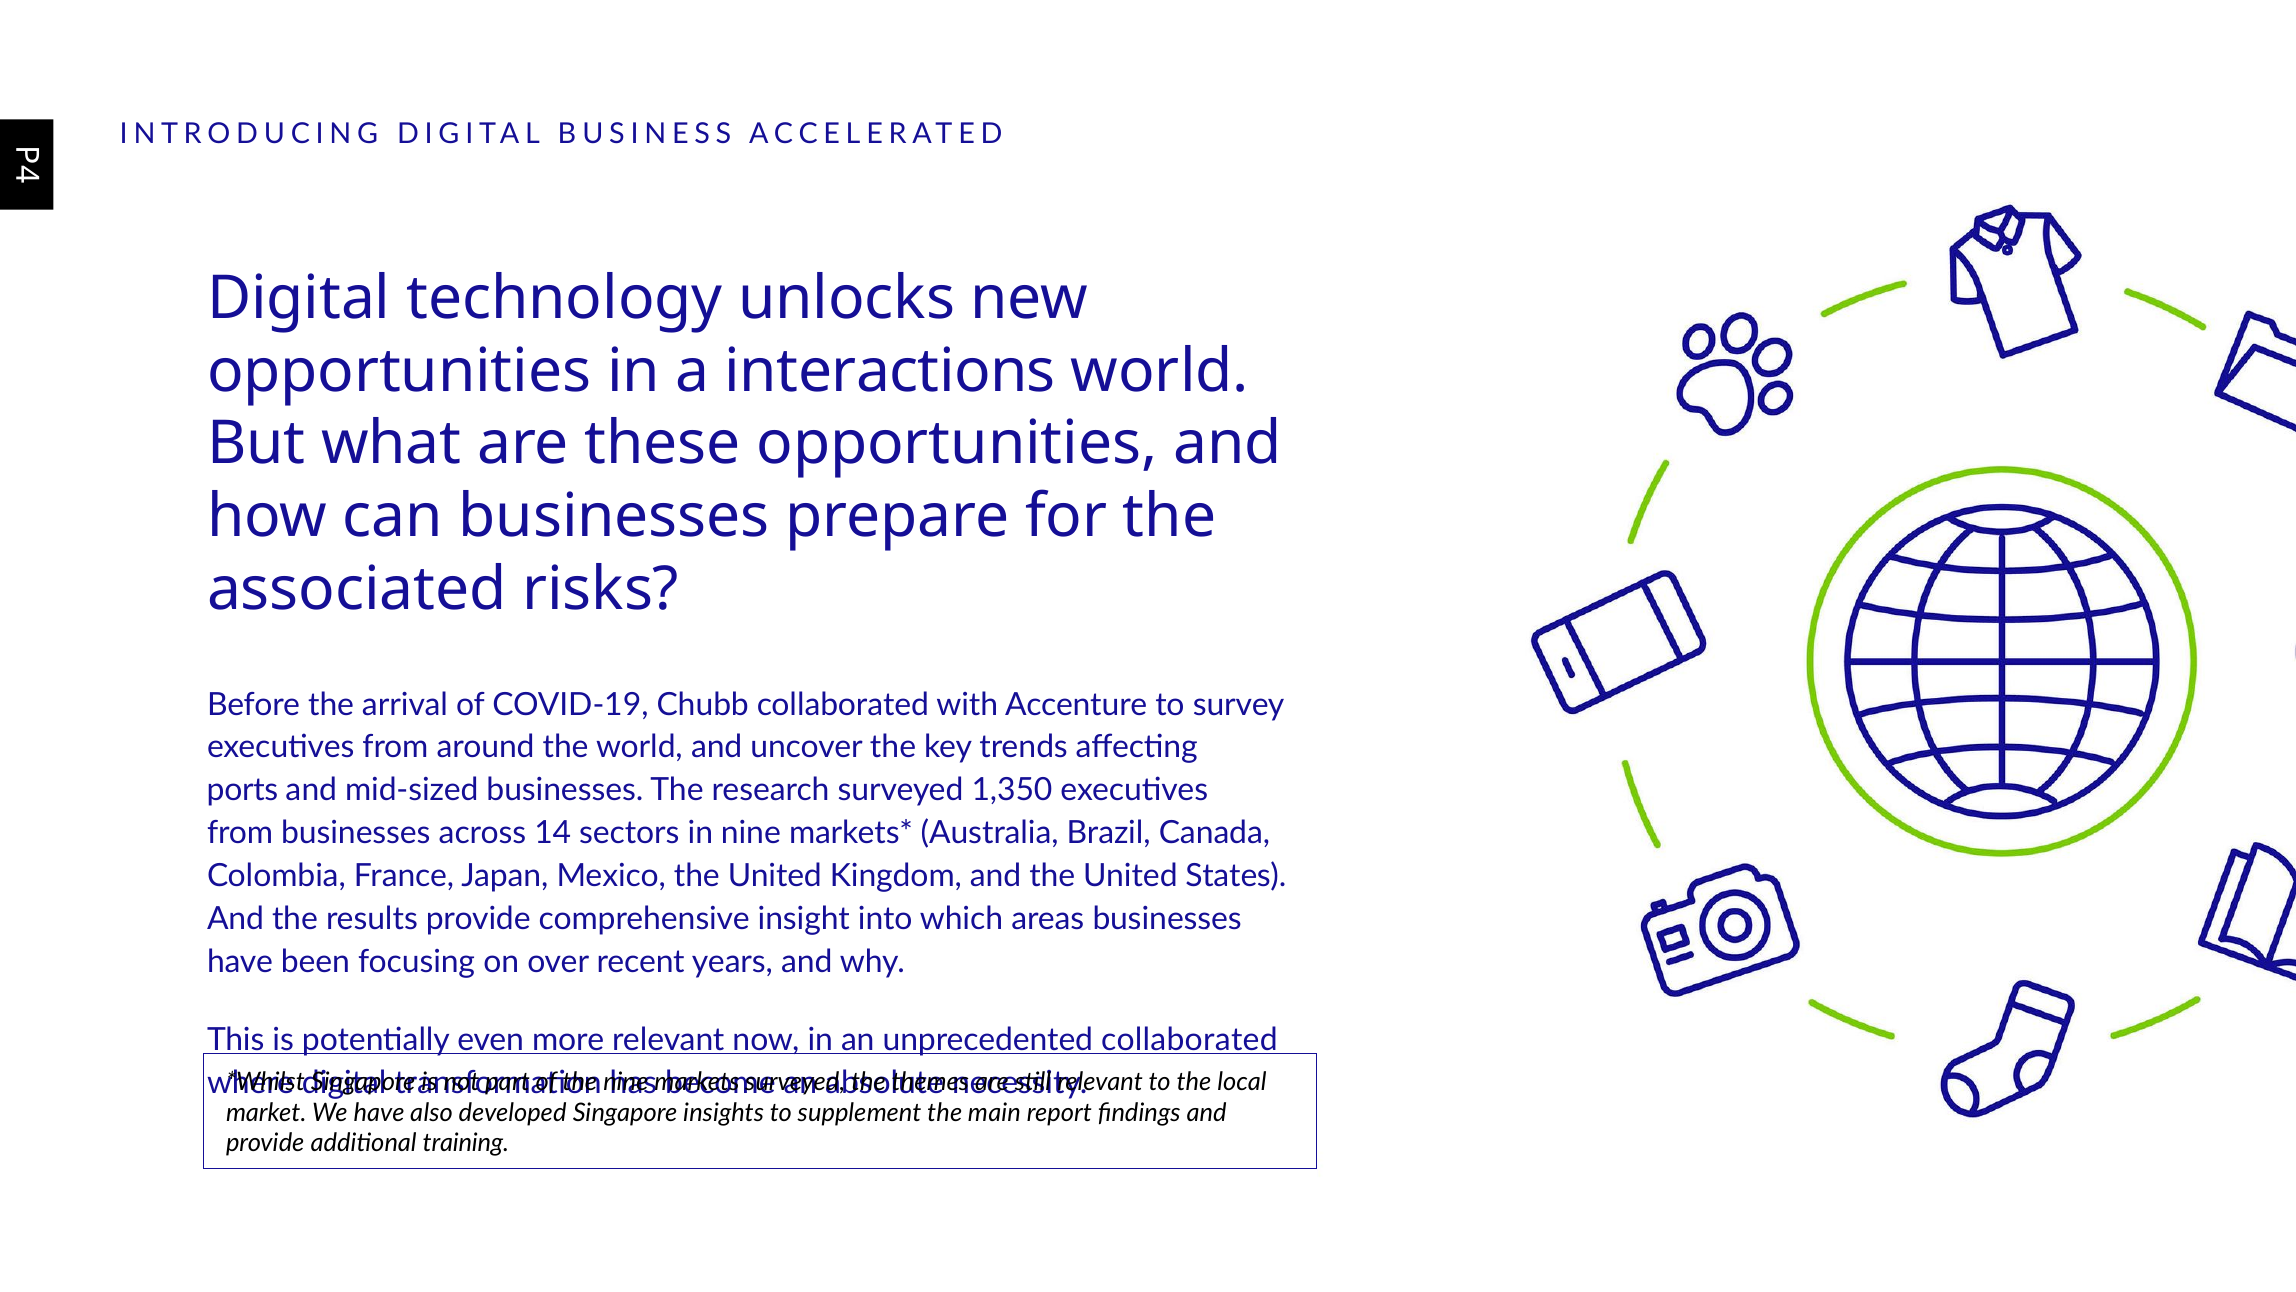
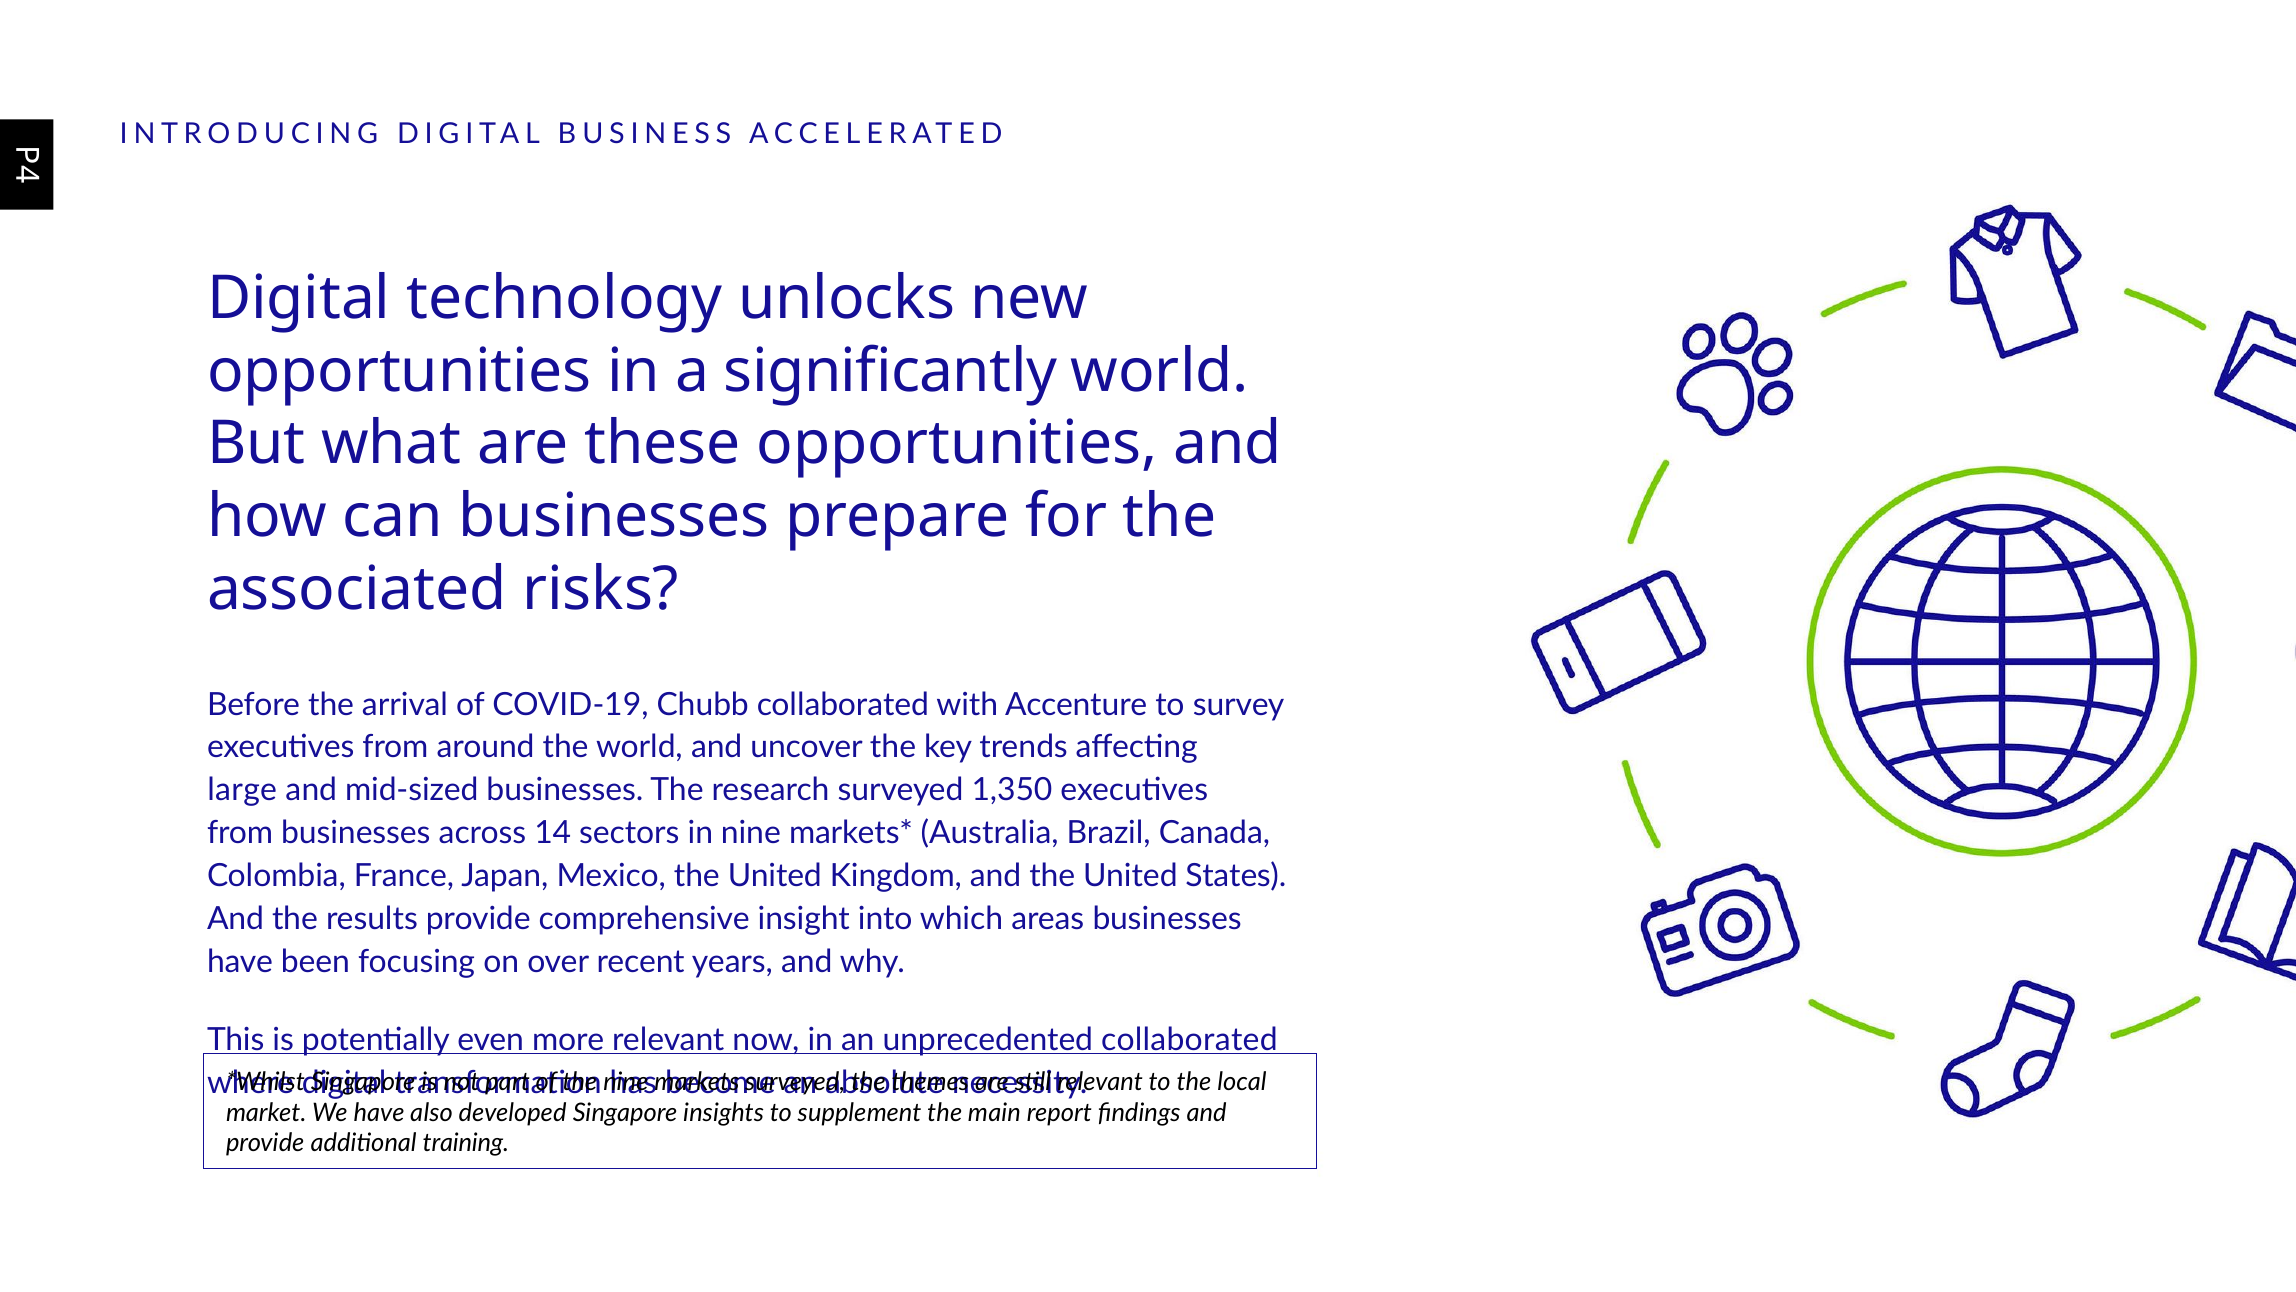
interactions: interactions -> significantly (890, 371)
ports: ports -> large (242, 790)
